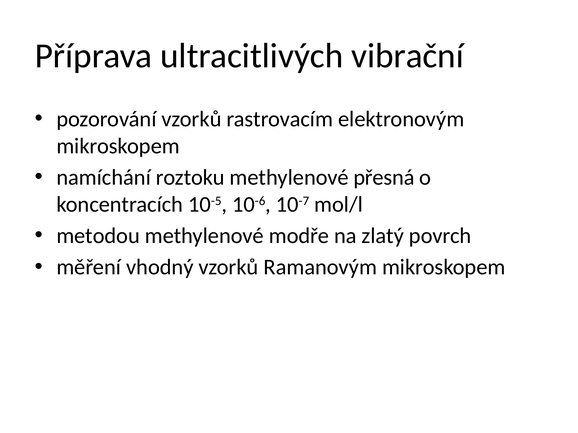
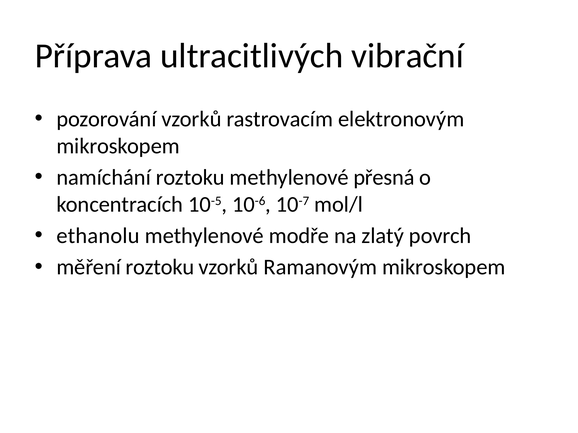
metodou: metodou -> ethanolu (98, 236)
měření vhodný: vhodný -> roztoku (160, 268)
